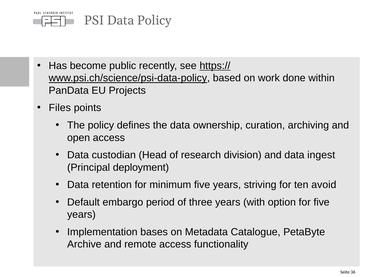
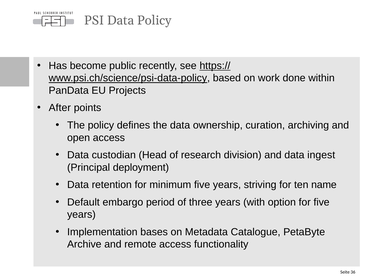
Files: Files -> After (60, 108)
avoid: avoid -> name (324, 185)
